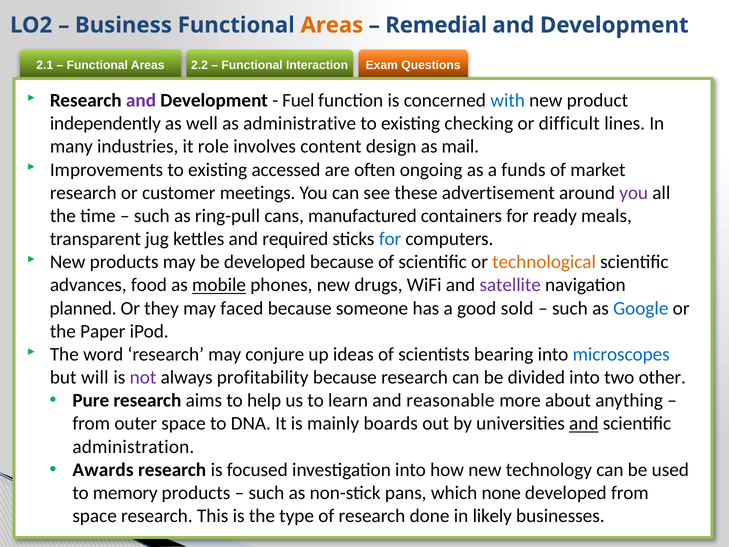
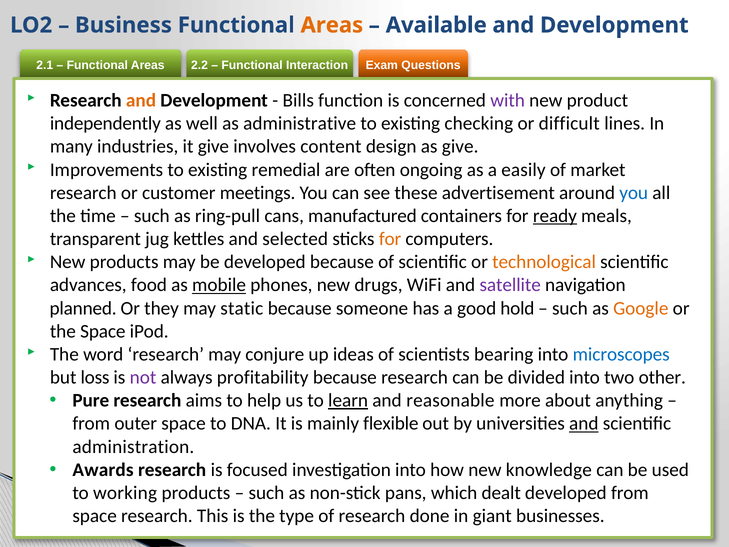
Remedial: Remedial -> Available (436, 25)
and colour: purple -> orange (141, 100)
Fuel: Fuel -> Bills (298, 100)
with colour: blue -> purple (508, 100)
it role: role -> give (213, 147)
as mail: mail -> give (460, 147)
accessed: accessed -> remedial (286, 170)
funds: funds -> easily (523, 170)
you colour: purple -> blue (634, 193)
ready underline: none -> present (555, 216)
required: required -> selected (295, 239)
for colour: blue -> orange (390, 239)
faced: faced -> static (242, 308)
sold: sold -> hold (517, 308)
Google colour: blue -> orange (641, 308)
the Paper: Paper -> Space (103, 331)
will: will -> loss (95, 377)
learn underline: none -> present (348, 400)
boards: boards -> flexible (391, 423)
technology: technology -> knowledge (549, 470)
memory: memory -> working (125, 493)
none: none -> dealt (501, 493)
likely: likely -> giant (492, 516)
